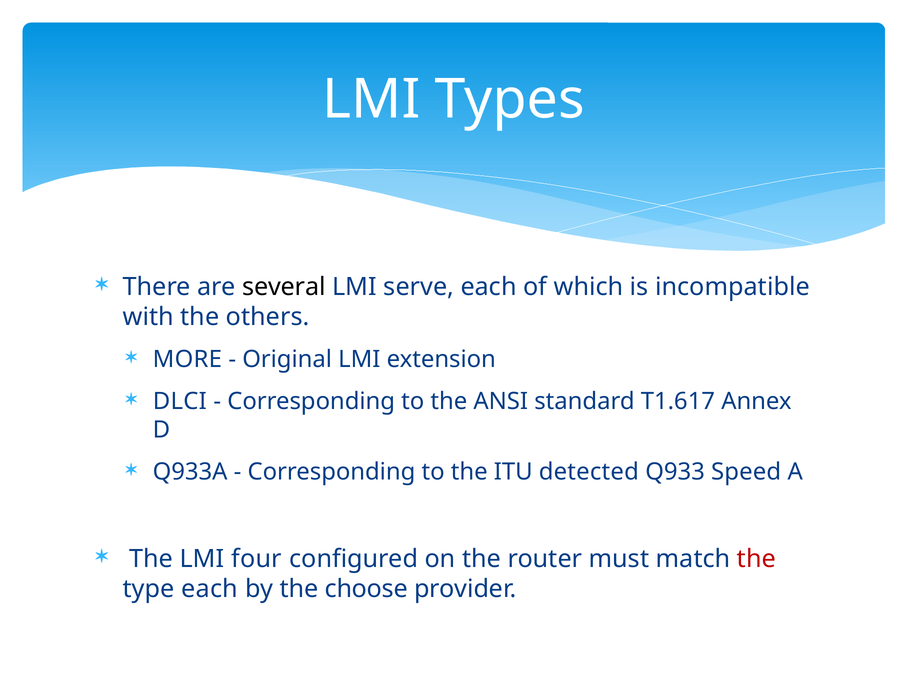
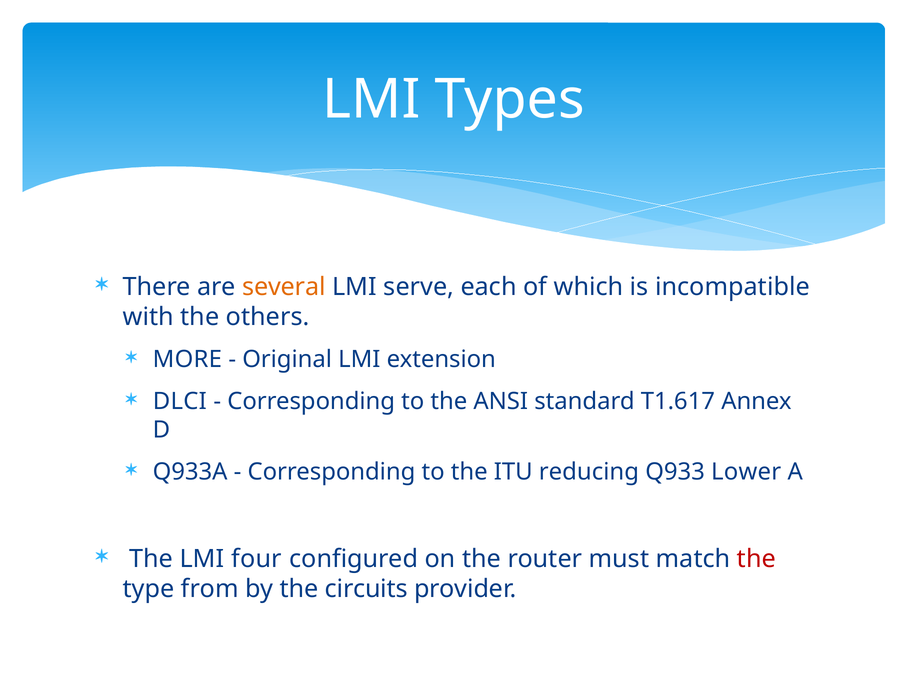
several colour: black -> orange (284, 287)
detected: detected -> reducing (589, 472)
Speed: Speed -> Lower (746, 472)
type each: each -> from (210, 589)
choose: choose -> circuits (366, 589)
